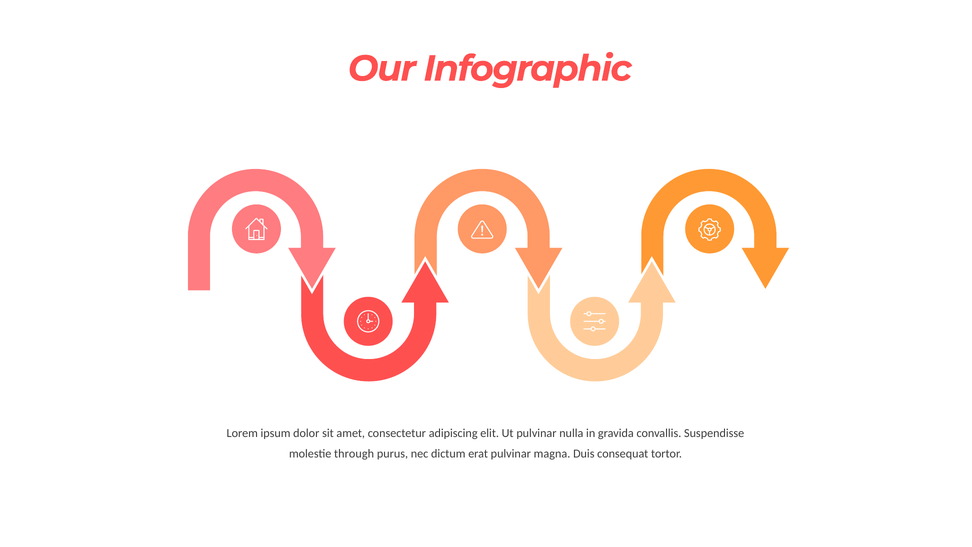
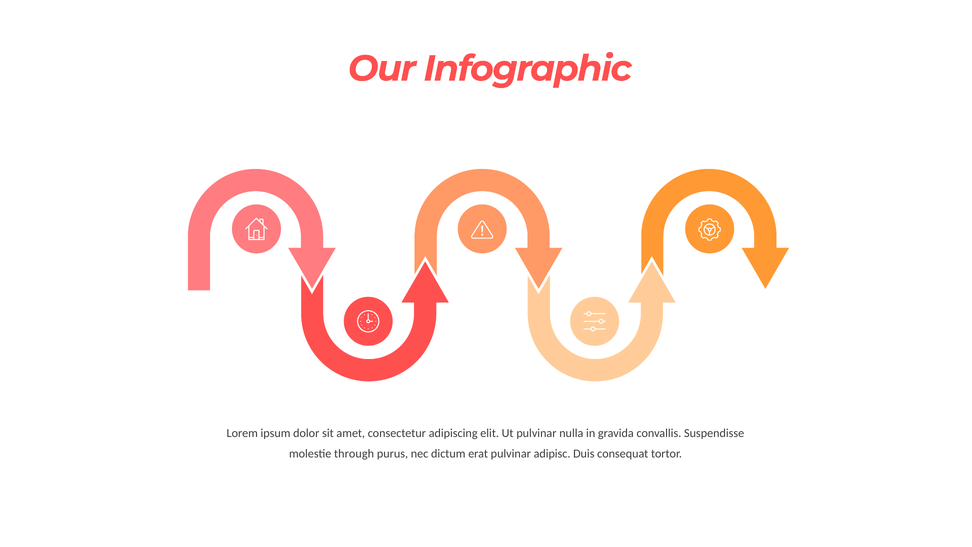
magna: magna -> adipisc (552, 453)
